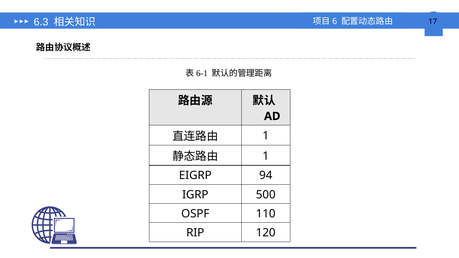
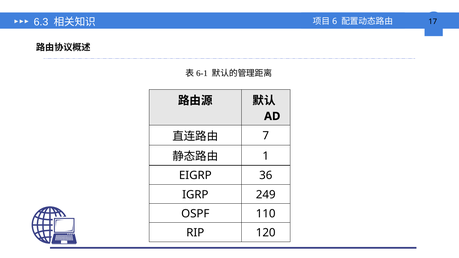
1: 1 -> 7 (266, 136)
94: 94 -> 36 (266, 176)
500: 500 -> 249 (266, 195)
